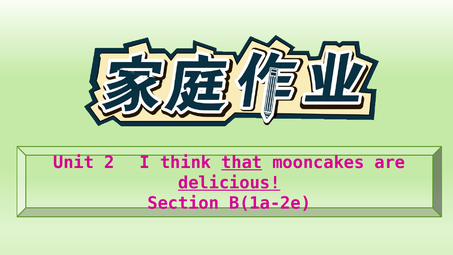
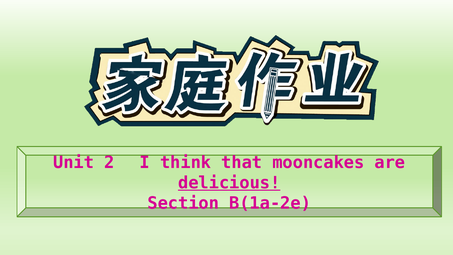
that underline: present -> none (242, 162)
